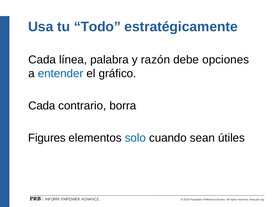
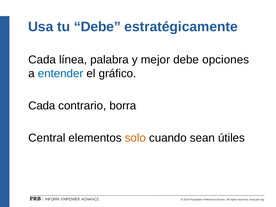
tu Todo: Todo -> Debe (97, 27)
razón: razón -> mejor (155, 60)
Figures: Figures -> Central (47, 138)
solo colour: blue -> orange (135, 138)
